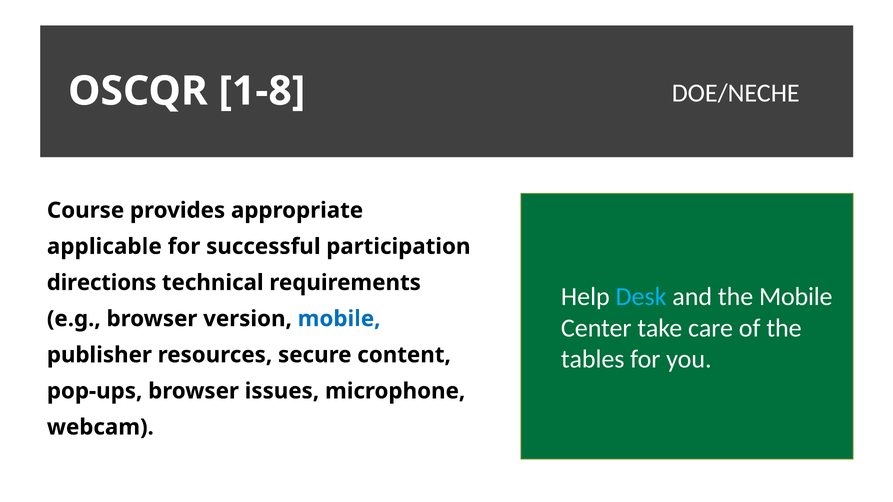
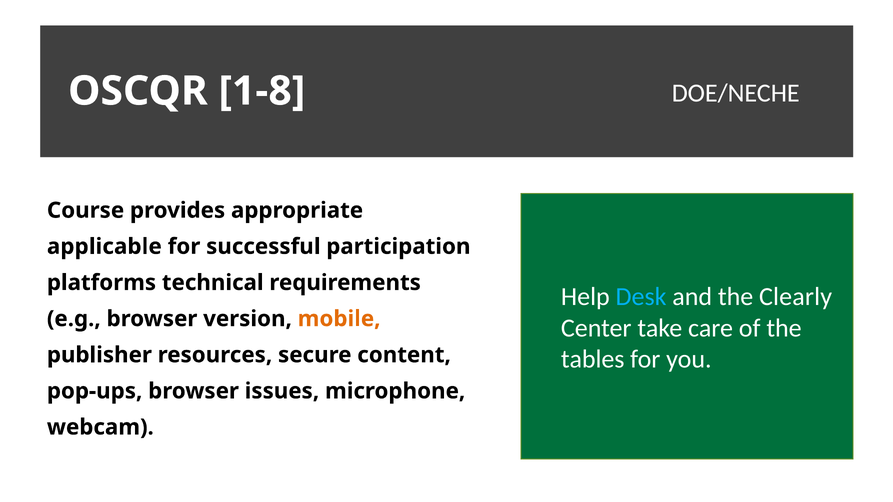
directions: directions -> platforms (101, 283)
the Mobile: Mobile -> Clearly (796, 297)
mobile colour: blue -> orange (339, 319)
